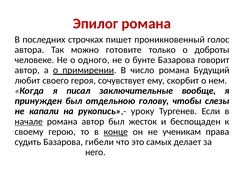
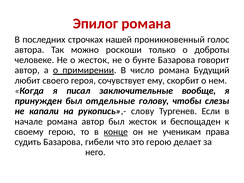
пишет: пишет -> нашей (119, 40)
готовите: готовите -> роскоши (124, 50)
о одного: одного -> жесток (94, 60)
отдельною: отдельною -> отдельные (110, 101)
уроку: уроку -> слову (143, 111)
начале underline: present -> none (29, 122)
это самых: самых -> герою (159, 142)
